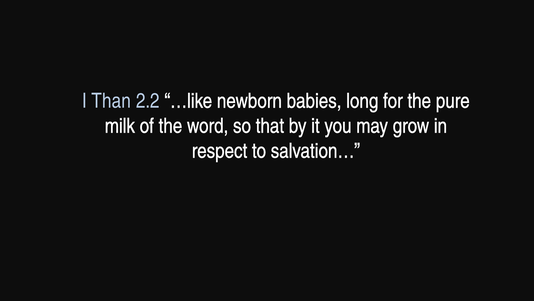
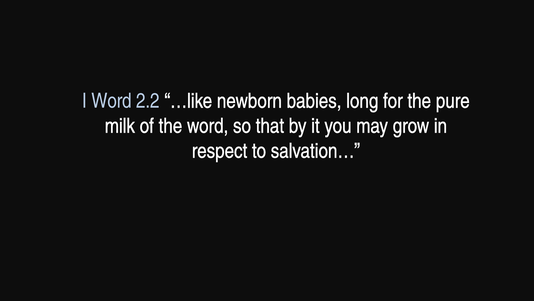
I Than: Than -> Word (112, 101)
